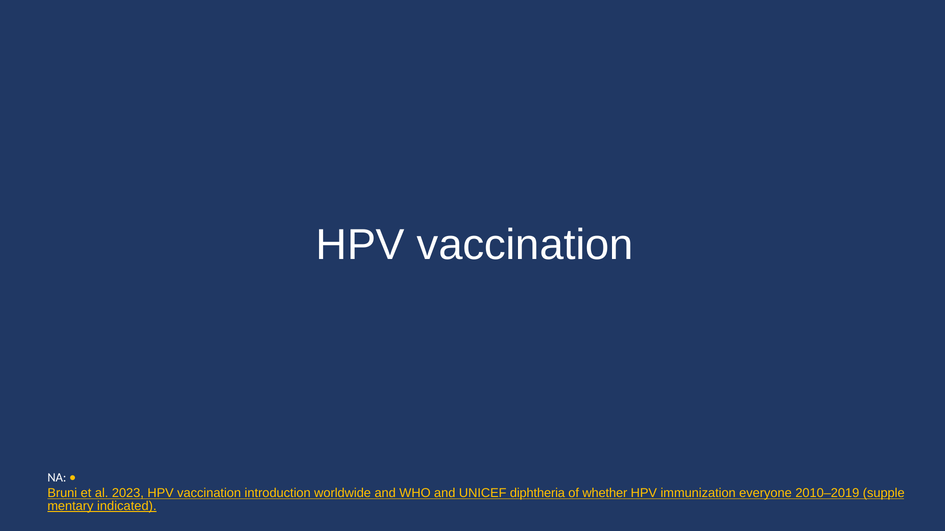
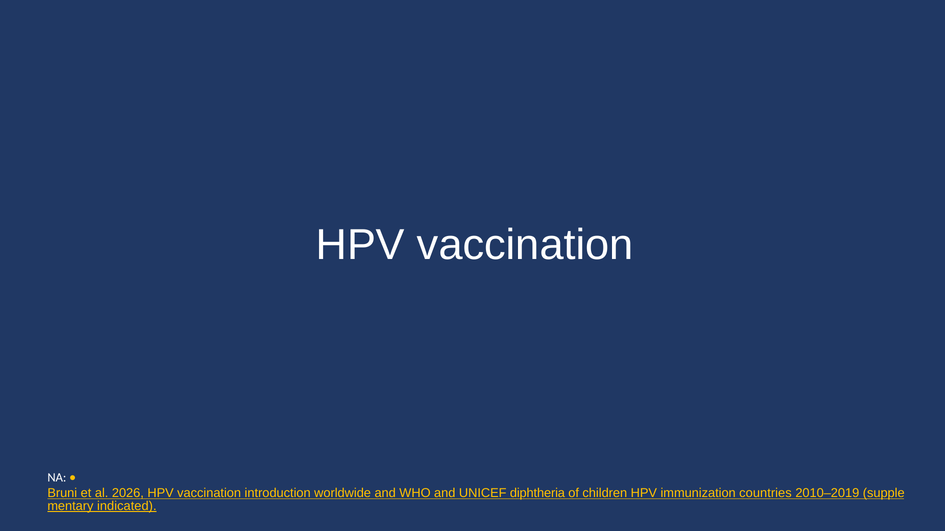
2023: 2023 -> 2026 (128, 494)
whether: whether -> children (605, 494)
everyone: everyone -> countries (765, 494)
